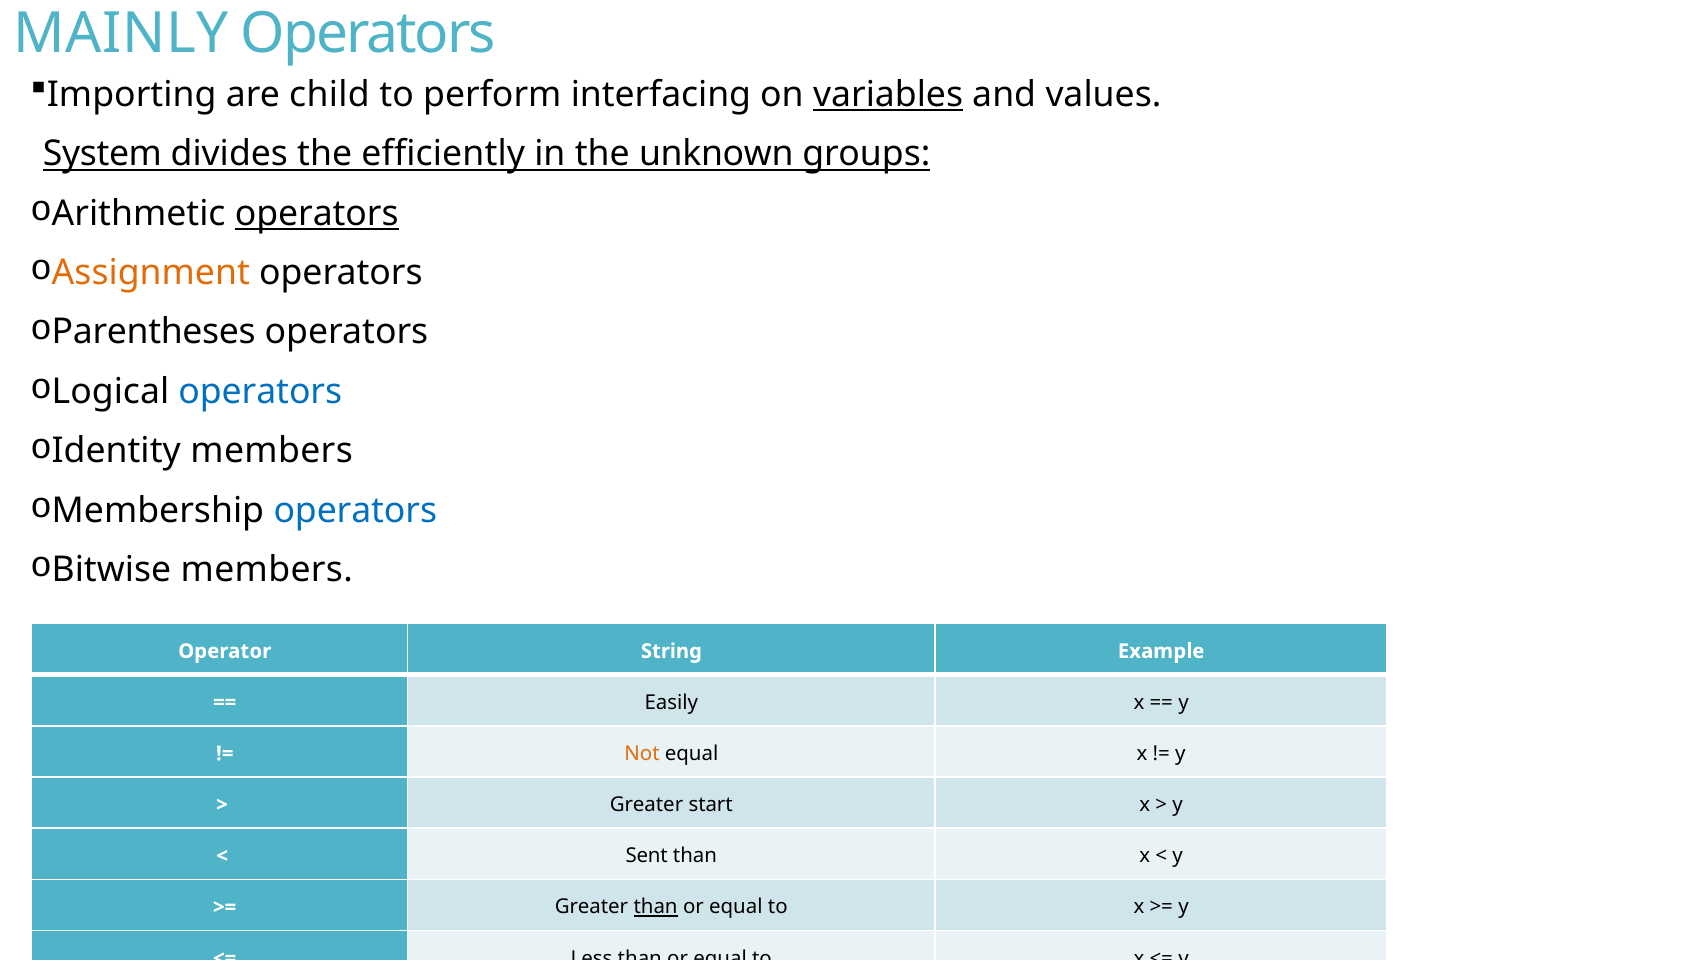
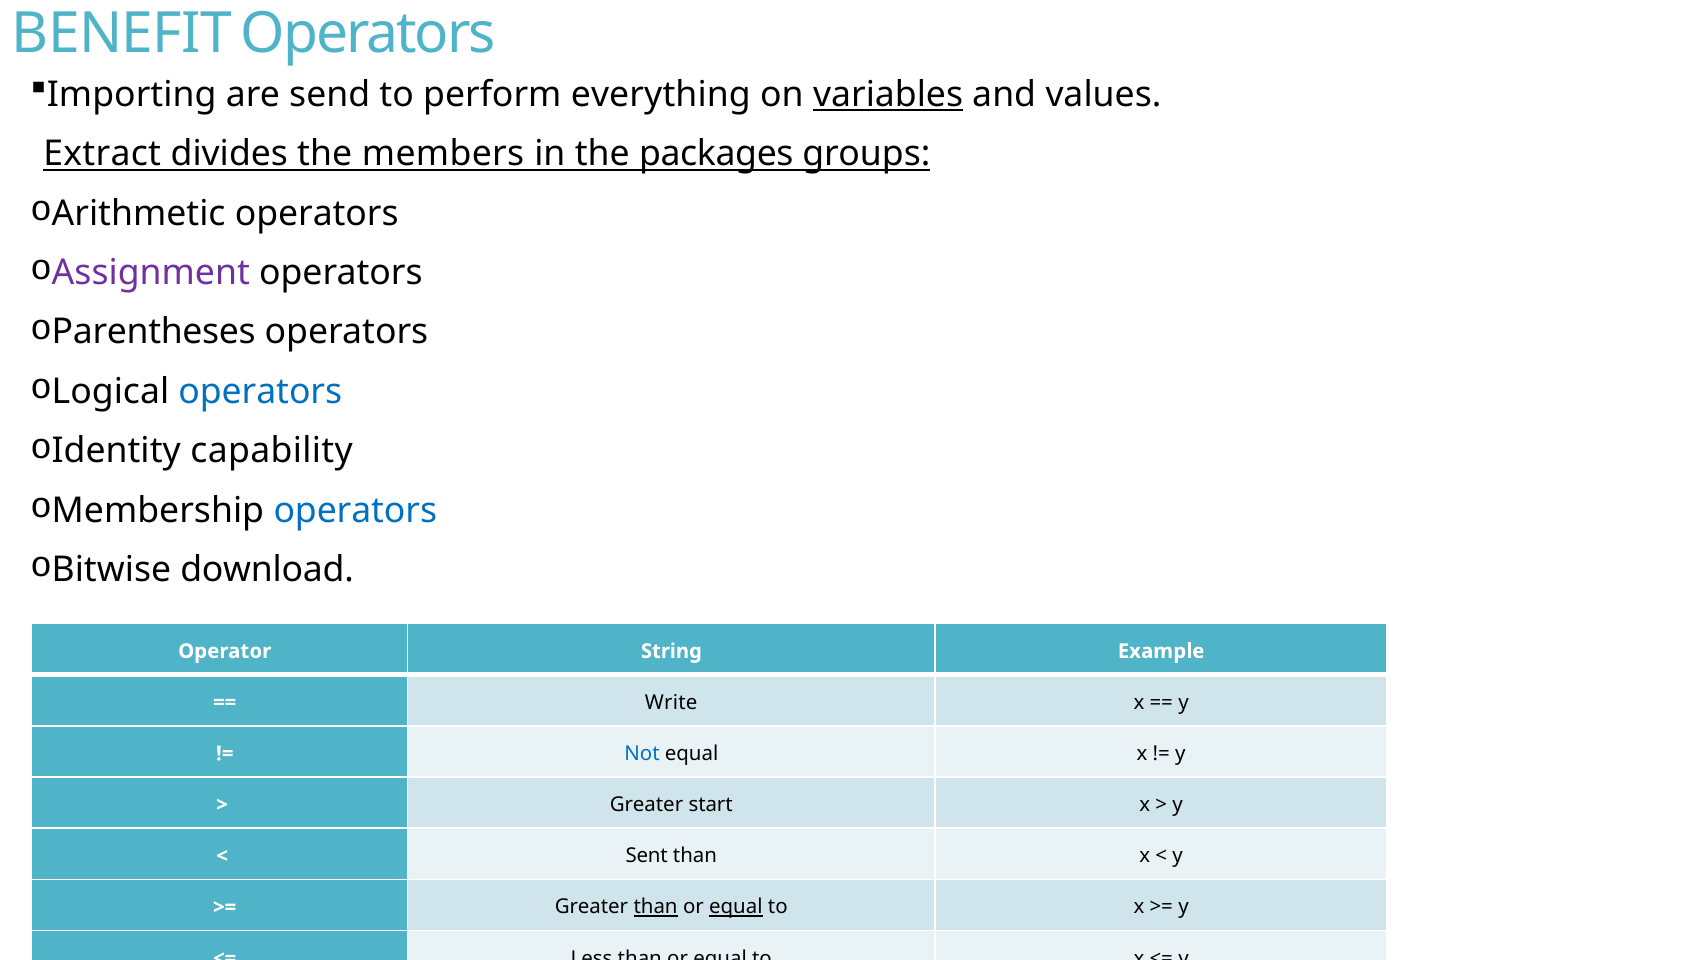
MAINLY: MAINLY -> BENEFIT (122, 34)
child: child -> send (330, 95)
interfacing: interfacing -> everything (661, 95)
System: System -> Extract (102, 154)
efficiently: efficiently -> members (443, 154)
unknown: unknown -> packages (716, 154)
operators underline: present -> none (317, 213)
Assignment colour: orange -> purple (151, 273)
Identity members: members -> capability (272, 451)
Bitwise members: members -> download (267, 570)
Easily: Easily -> Write (671, 702)
Not colour: orange -> blue (642, 753)
equal underline: none -> present (736, 907)
